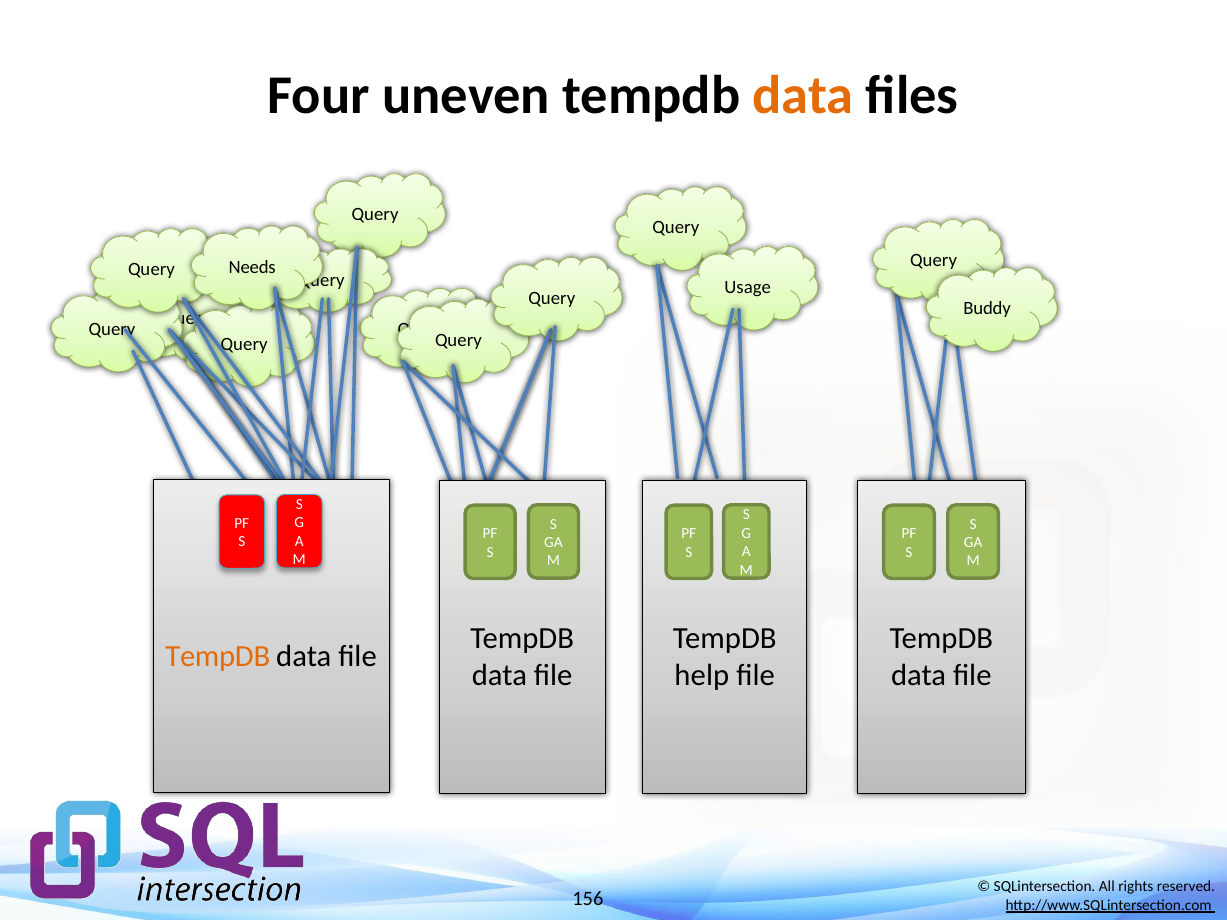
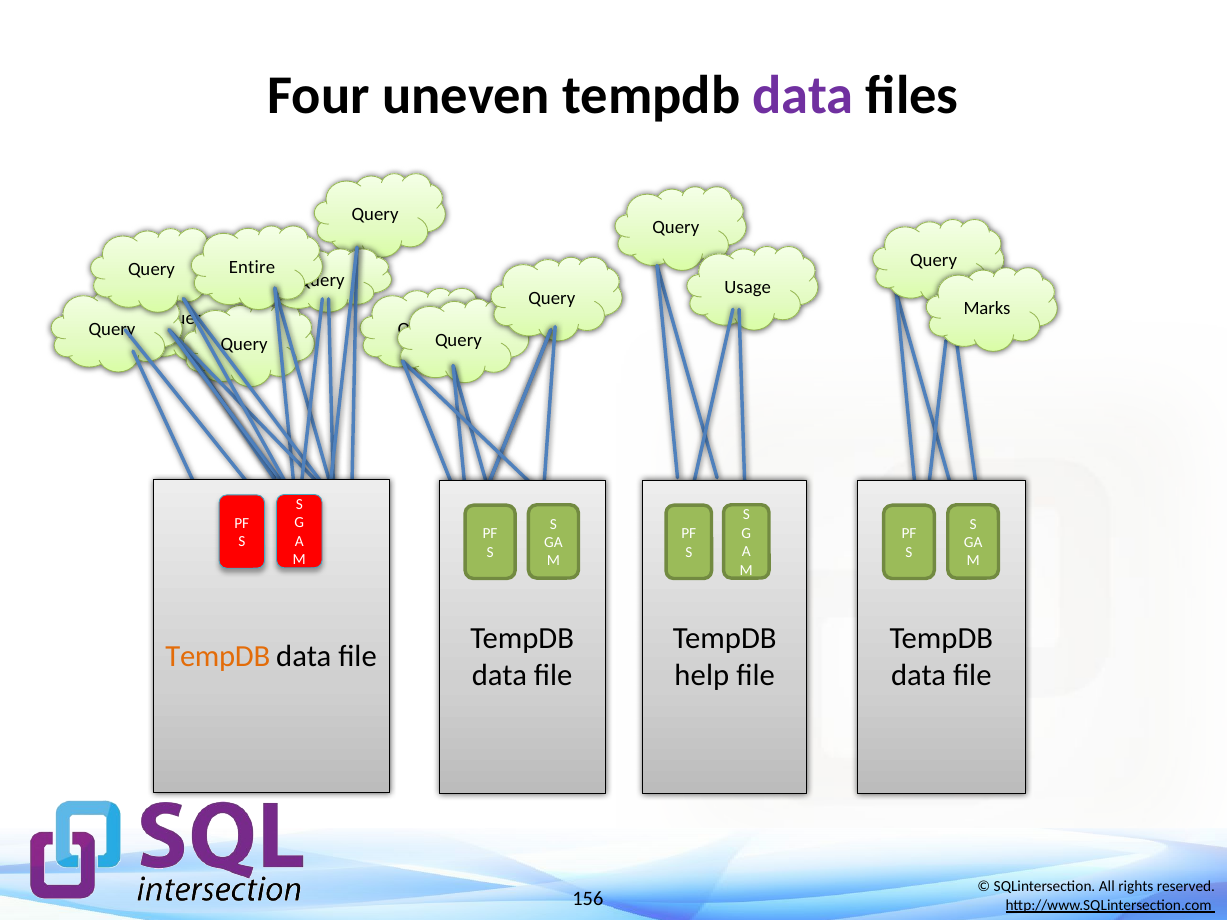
data colour: orange -> purple (803, 96)
Needs: Needs -> Entire (252, 267)
Buddy: Buddy -> Marks (987, 309)
